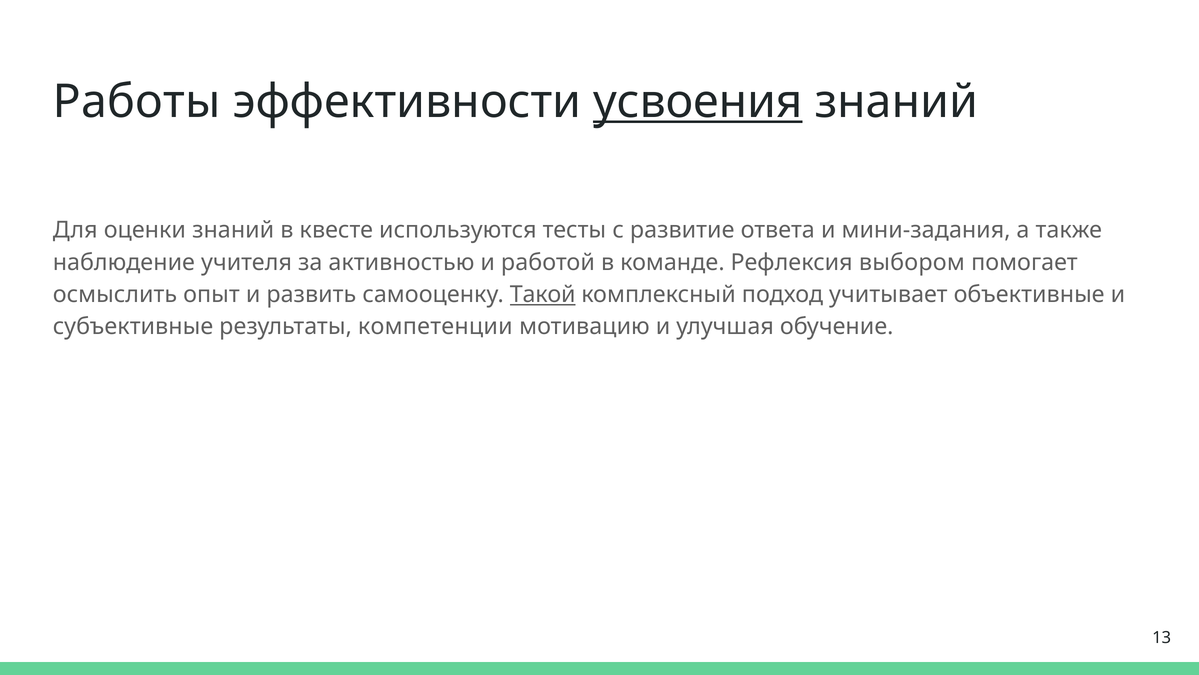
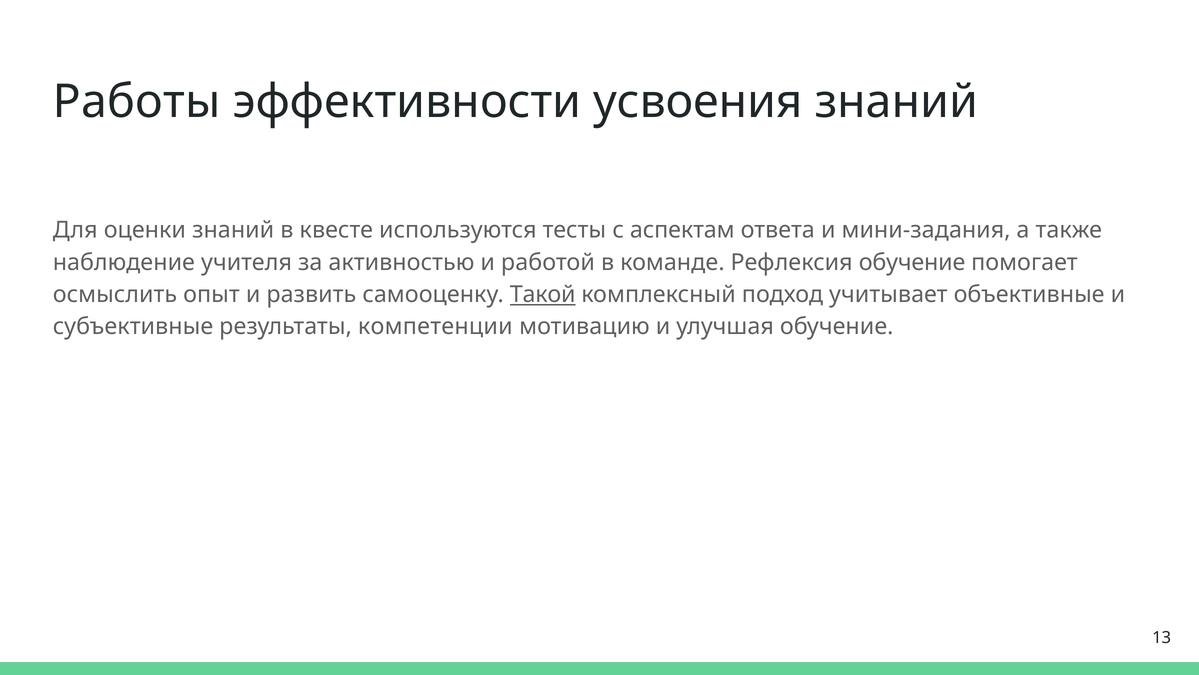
усвоения underline: present -> none (698, 102)
развитие: развитие -> аспектам (682, 230)
Рефлексия выбором: выбором -> обучение (912, 262)
